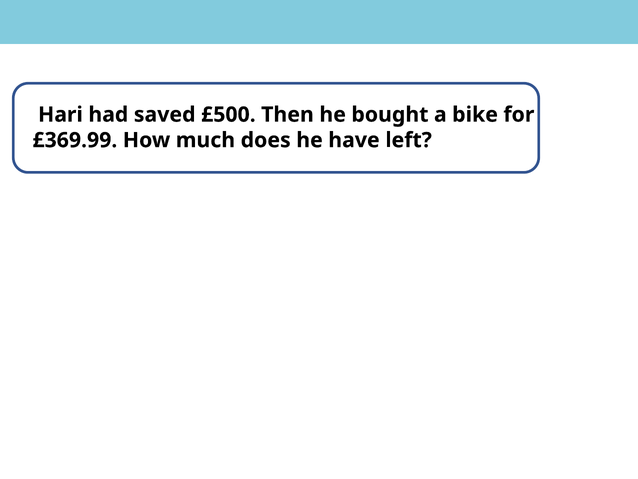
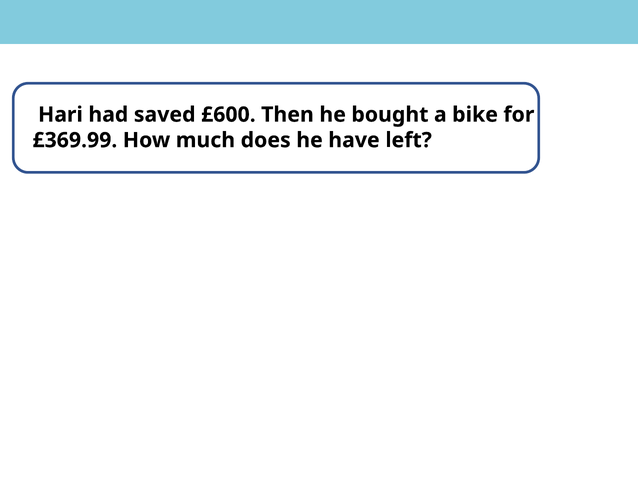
£500: £500 -> £600 (228, 115)
